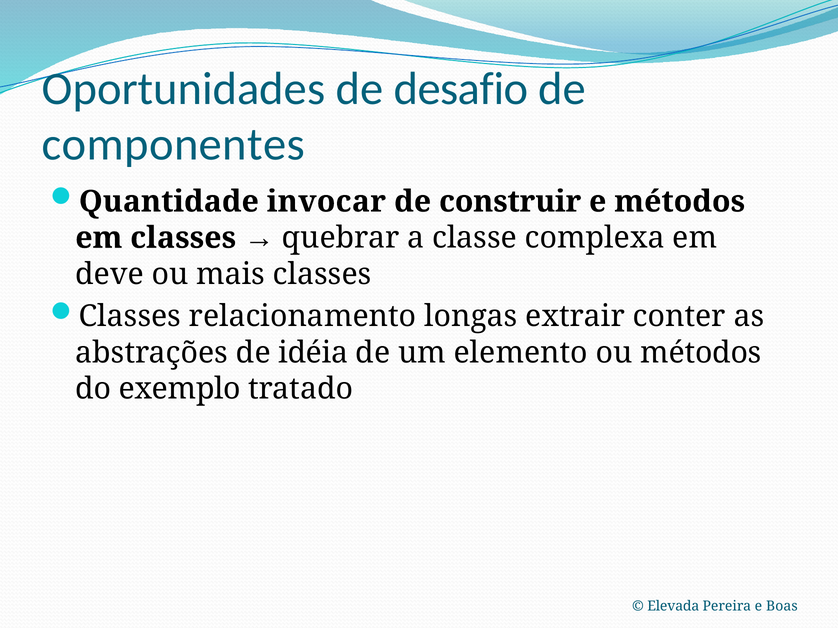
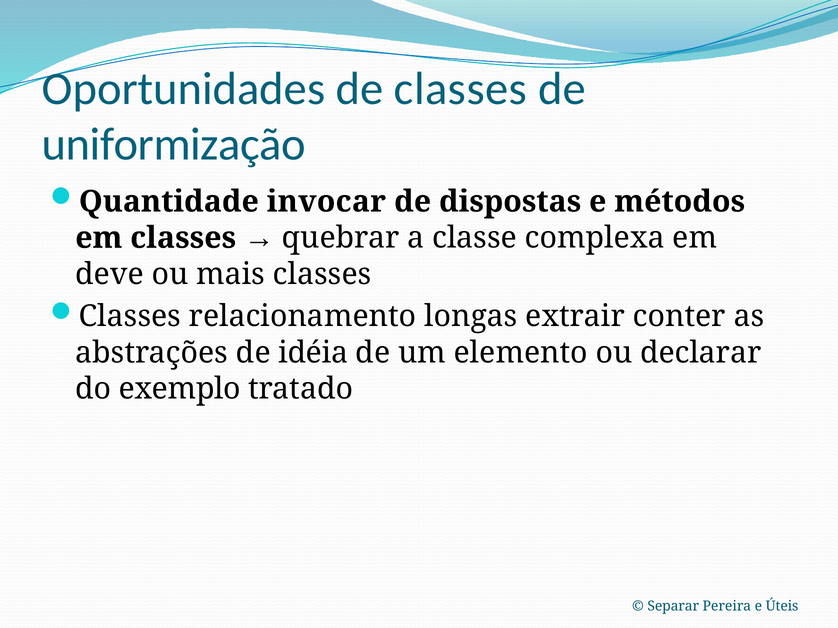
de desafio: desafio -> classes (460, 89)
componentes: componentes -> uniformização (174, 145)
construir: construir -> dispostas (510, 202)
ou métodos: métodos -> declarar (701, 353)
Elevada: Elevada -> Separar (673, 606)
Boas: Boas -> Úteis (782, 606)
